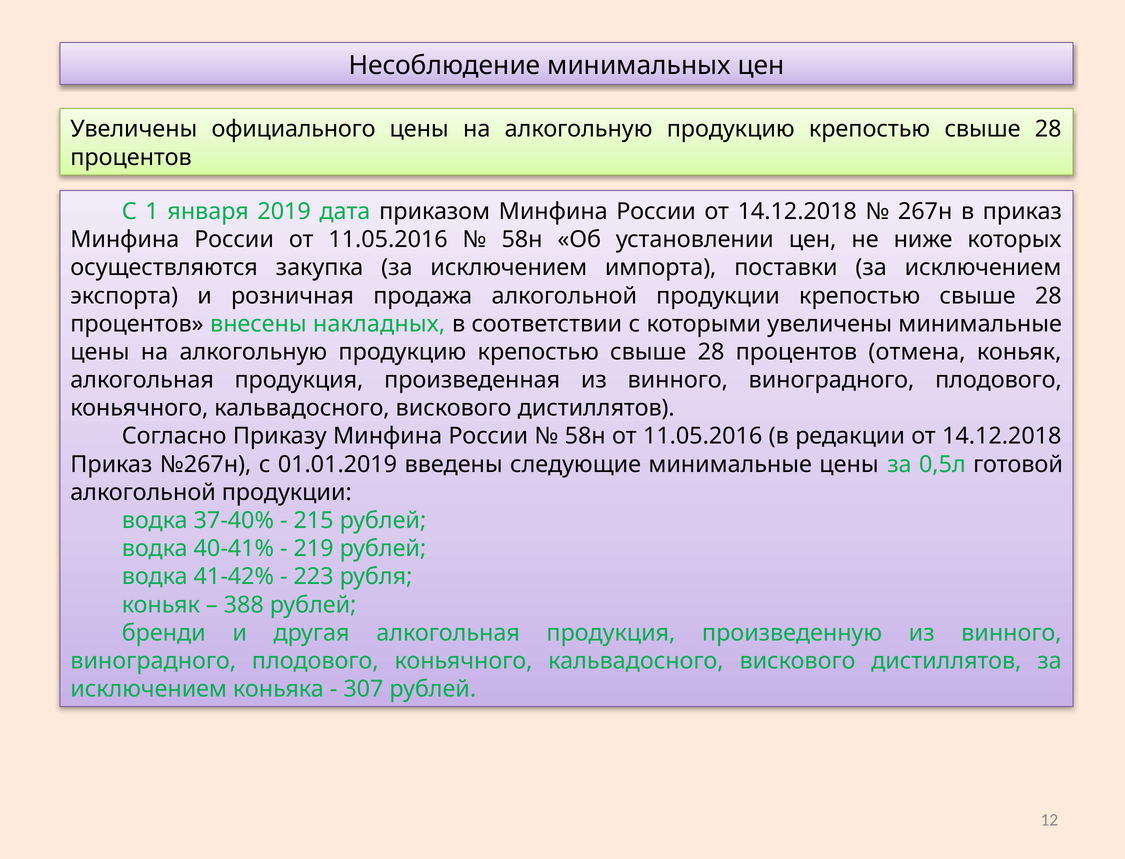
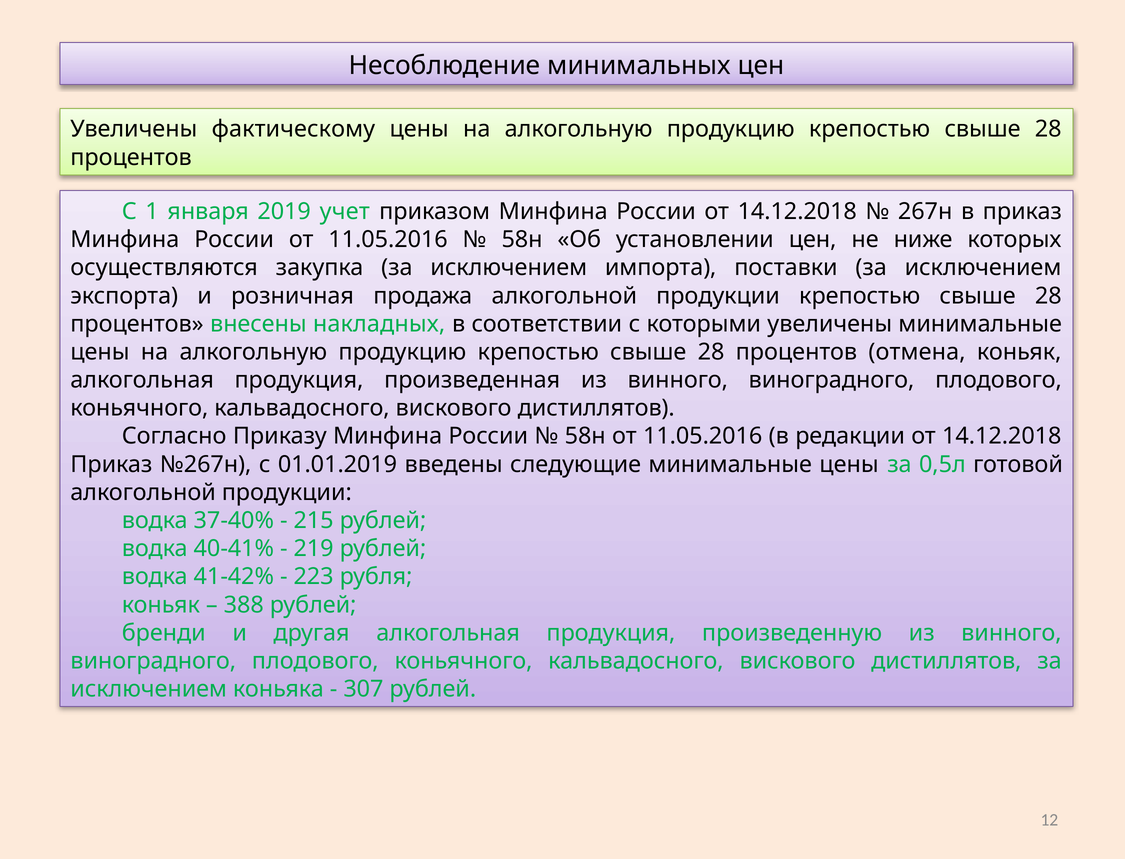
официального: официального -> фактическому (293, 129)
дата: дата -> учет (345, 212)
